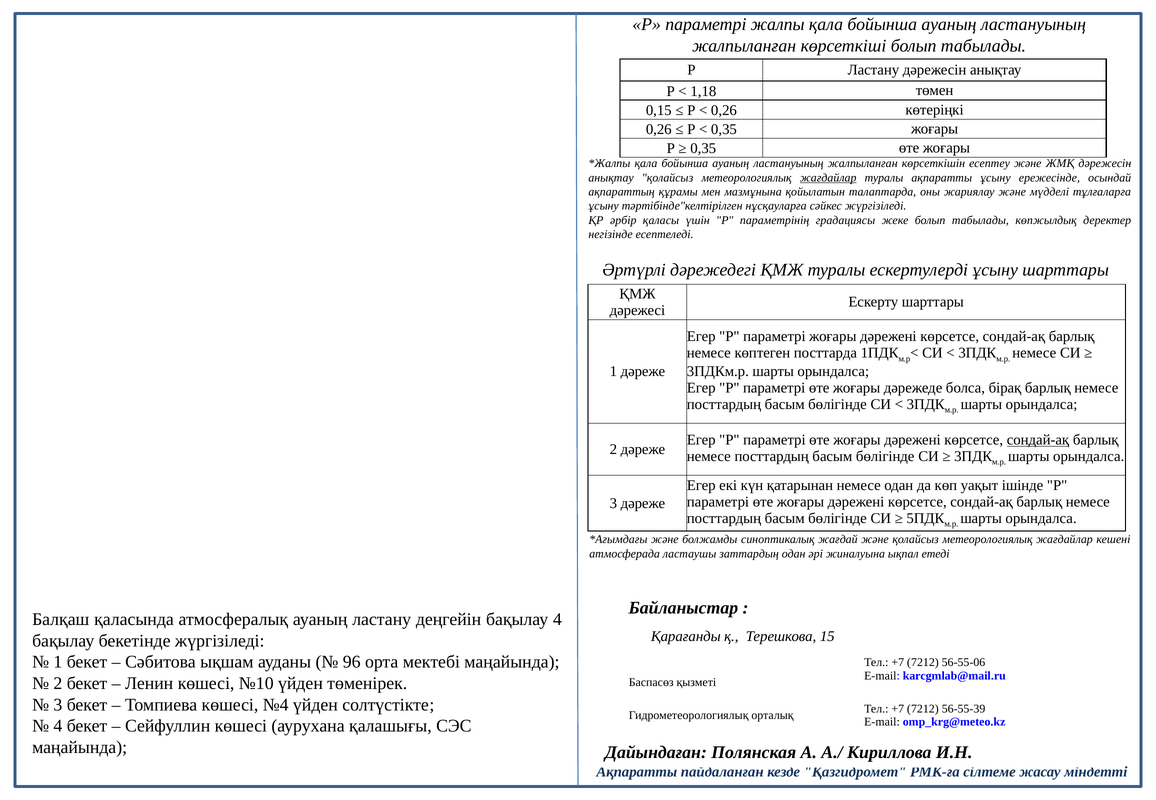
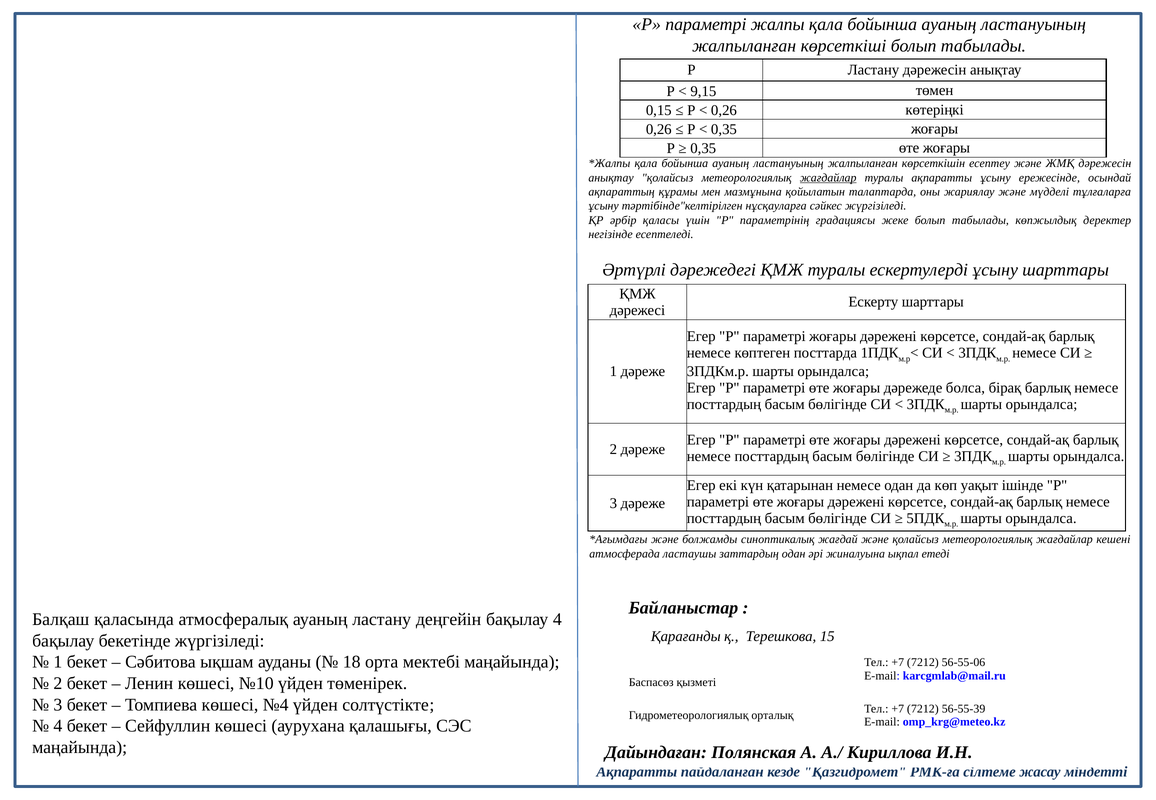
1,18: 1,18 -> 9,15 (703, 91)
сондай-ақ underline: present -> none (1038, 440)
96: 96 -> 18 (352, 662)
